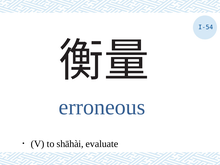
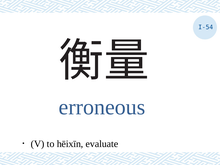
shāhài: shāhài -> hēixīn (70, 144)
